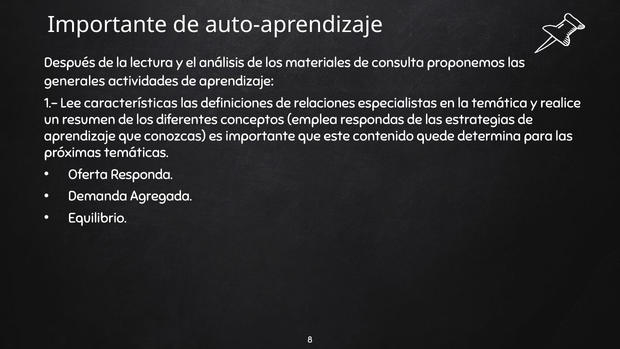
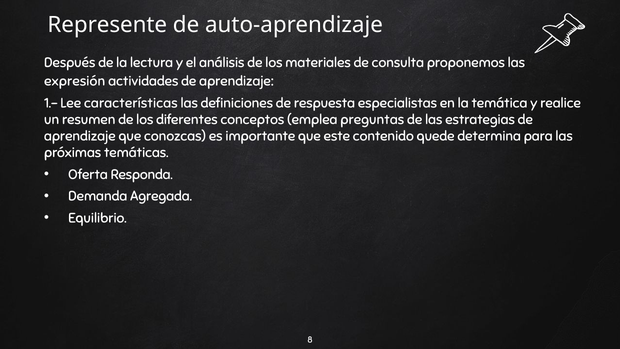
Importante: Importante -> Represente (107, 25)
generales: generales -> expresión (75, 81)
relaciones: relaciones -> respuesta (324, 103)
respondas: respondas -> preguntas (372, 120)
